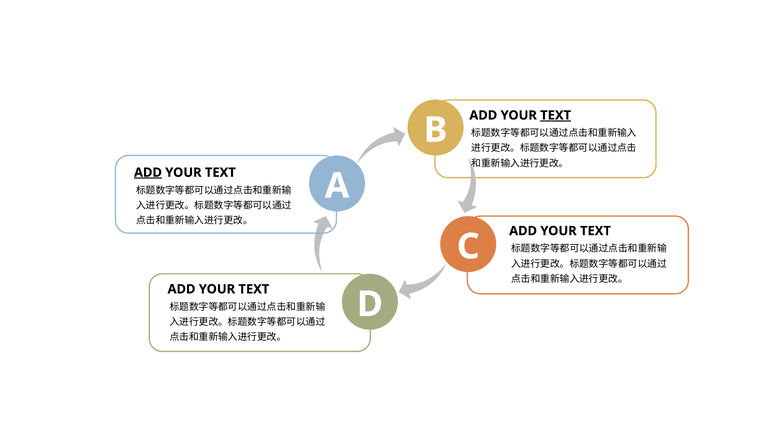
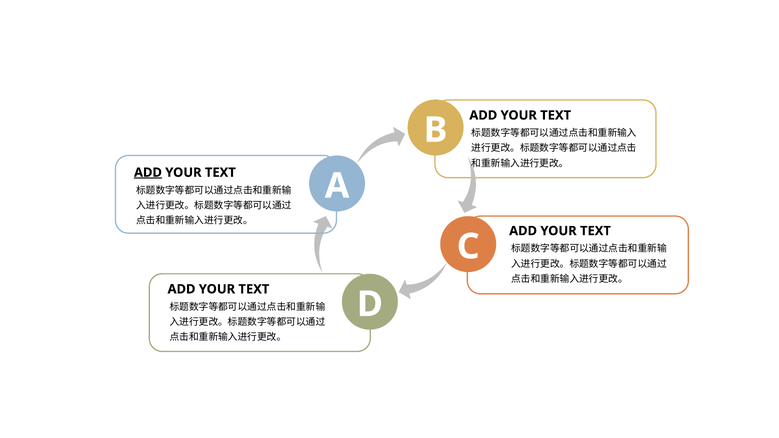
TEXT underline: present -> none (556, 115)
